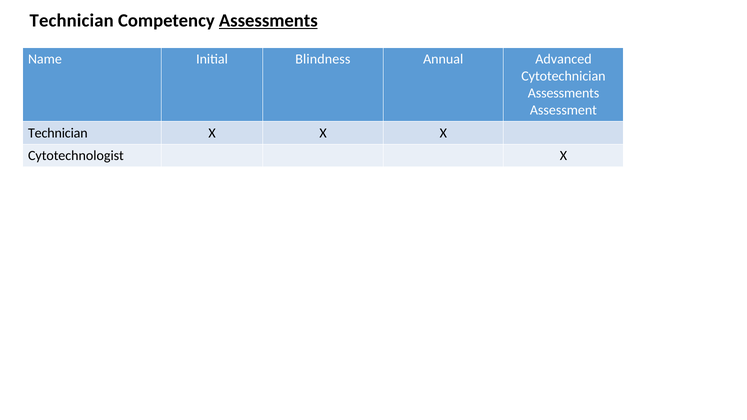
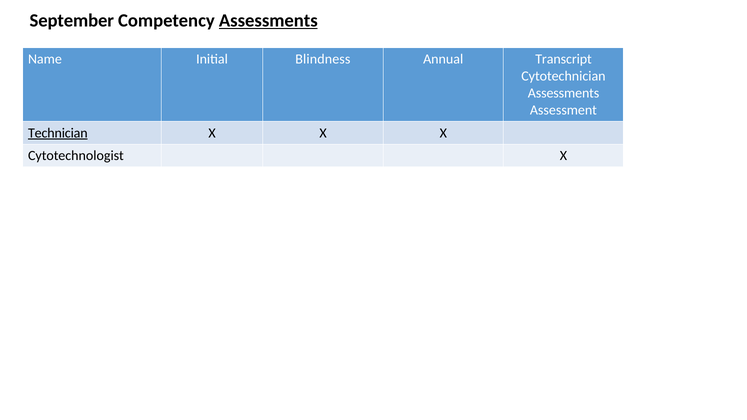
Technician: Technician -> September (72, 21)
Advanced: Advanced -> Transcript (564, 59)
Technician underline: none -> present (58, 133)
